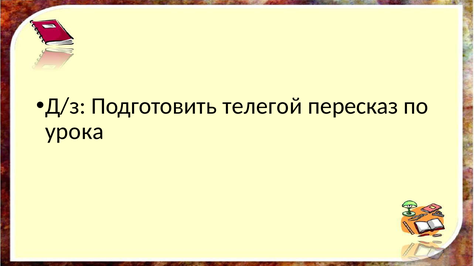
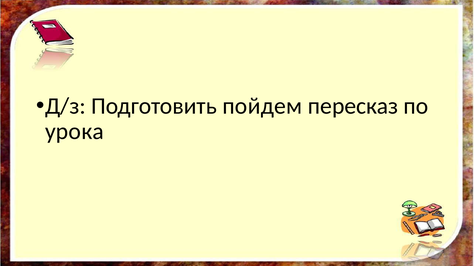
телегой: телегой -> пойдем (262, 106)
